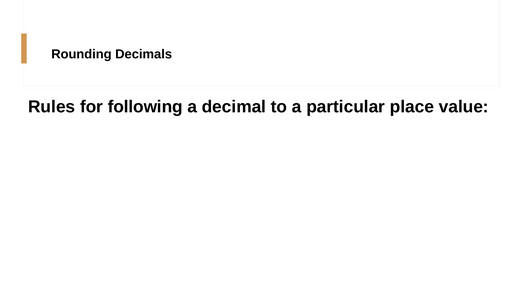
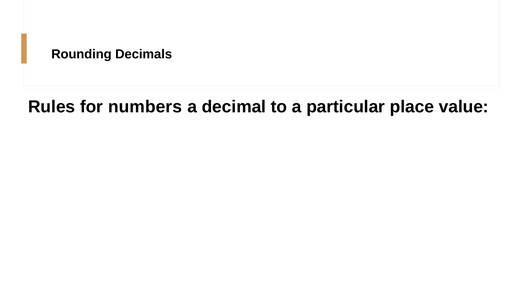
following: following -> numbers (145, 107)
